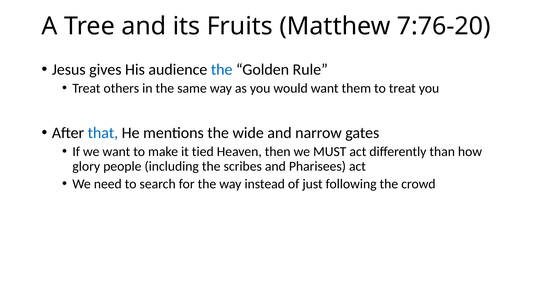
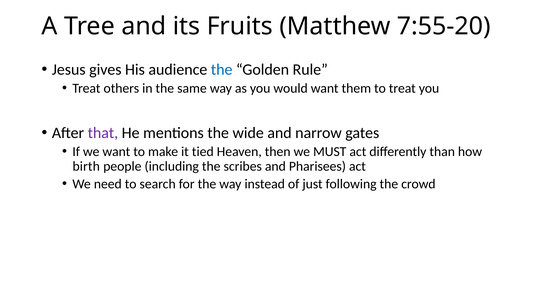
7:76-20: 7:76-20 -> 7:55-20 (444, 26)
that colour: blue -> purple (103, 133)
glory: glory -> birth (86, 166)
